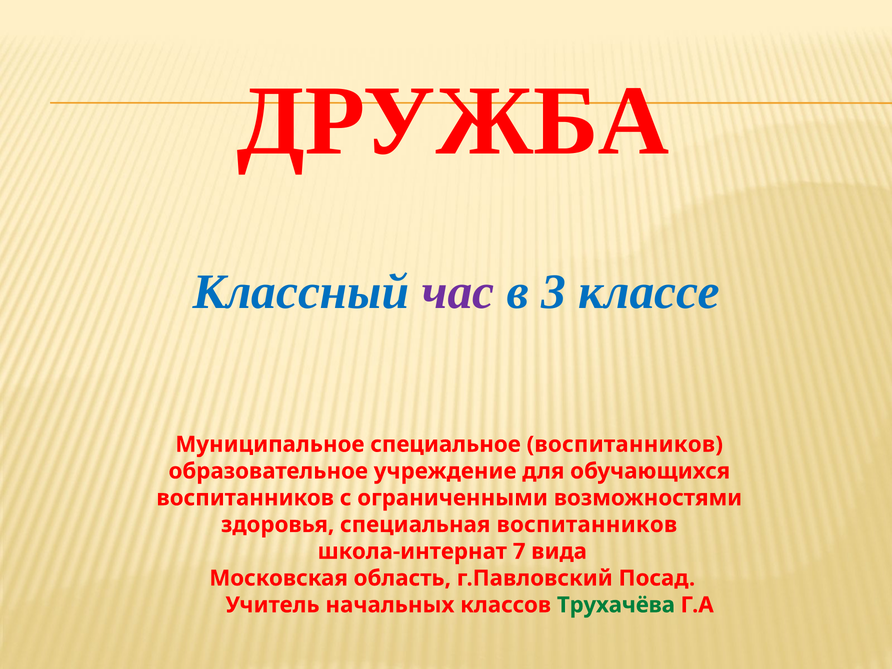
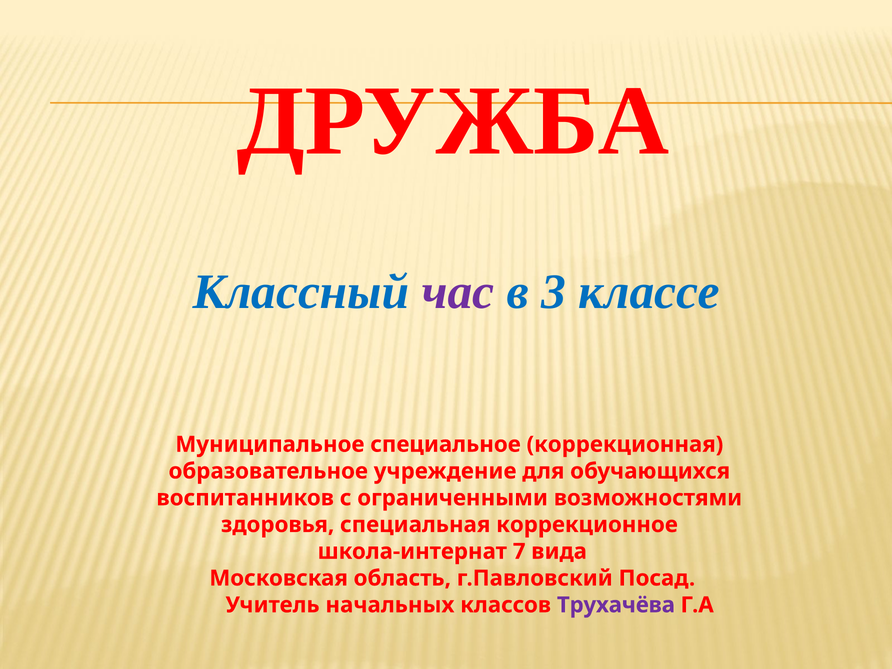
специальное воспитанников: воспитанников -> коррекционная (625, 444)
специальная воспитанников: воспитанников -> коррекционное (587, 525)
Трухачёва colour: green -> purple (616, 605)
